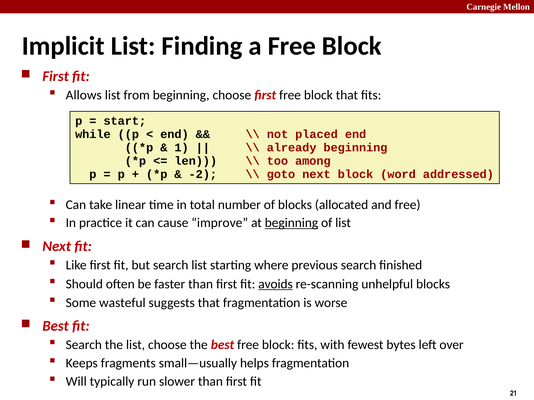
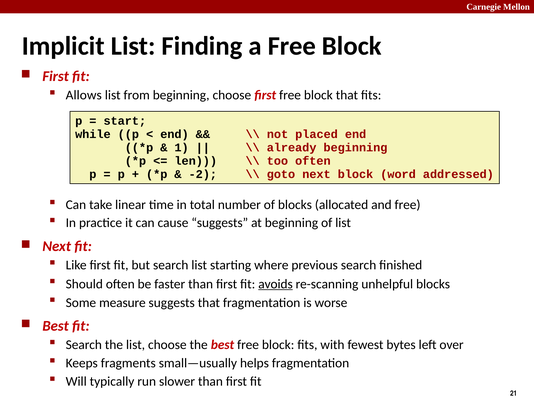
too among: among -> often (313, 161)
cause improve: improve -> suggests (220, 223)
beginning underline: present -> none (291, 223)
wasteful: wasteful -> measure (122, 303)
